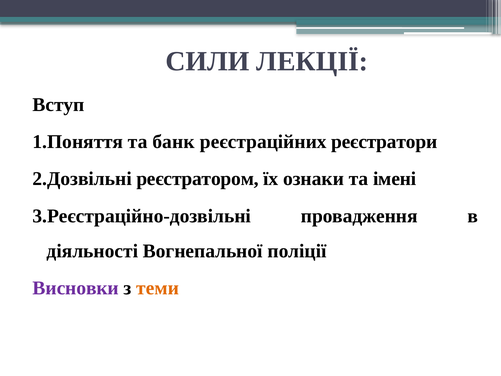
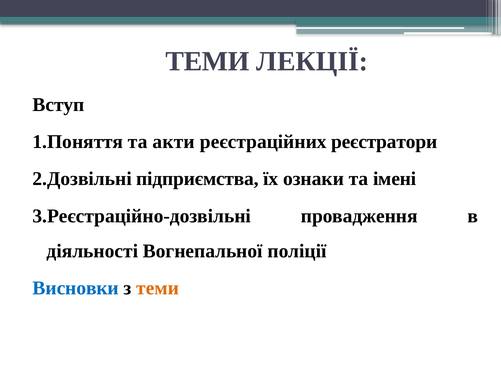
СИЛИ: СИЛИ -> ТЕМИ (208, 61)
банк: банк -> акти (174, 142)
реєстратором: реєстратором -> підприємства (198, 179)
Висновки colour: purple -> blue (76, 288)
